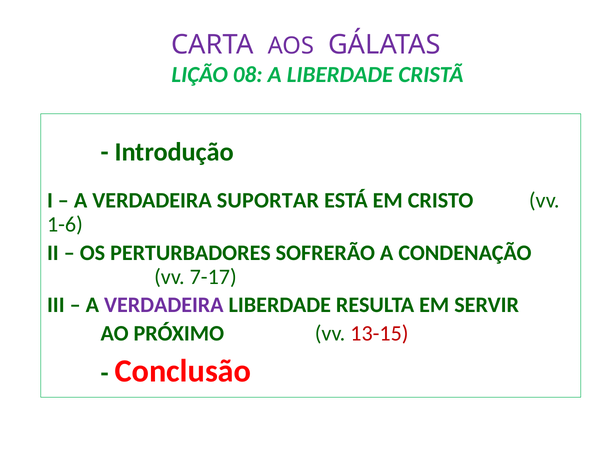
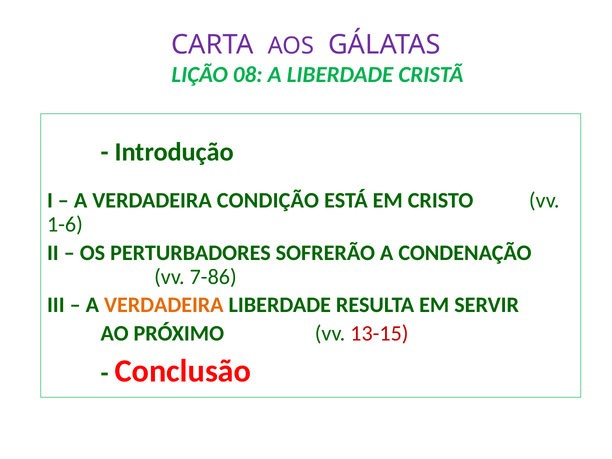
SUPORTAR: SUPORTAR -> CONDIÇÃO (268, 200)
7-17: 7-17 -> 7-86 (213, 277)
VERDADEIRA colour: purple -> orange (164, 305)
